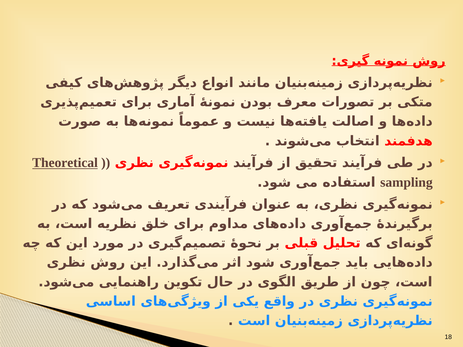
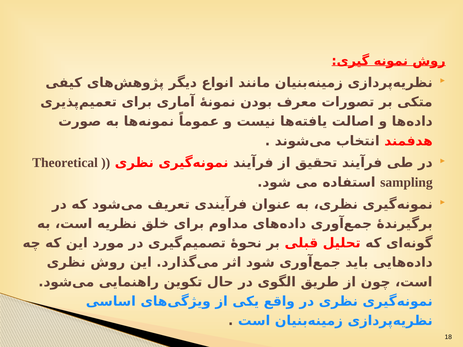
Theoretical underline: present -> none (65, 163)
